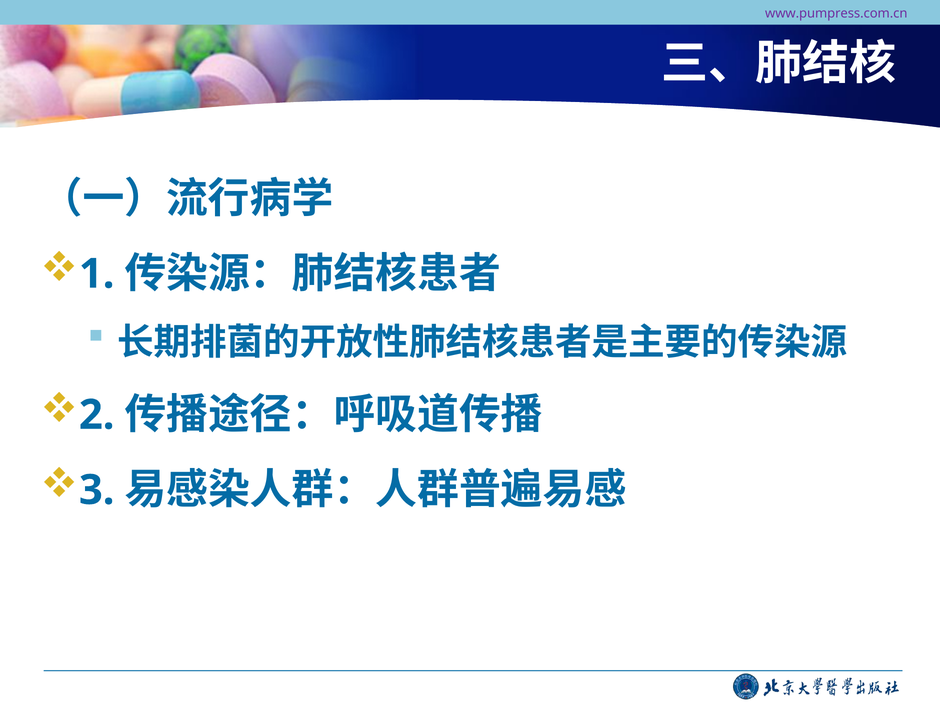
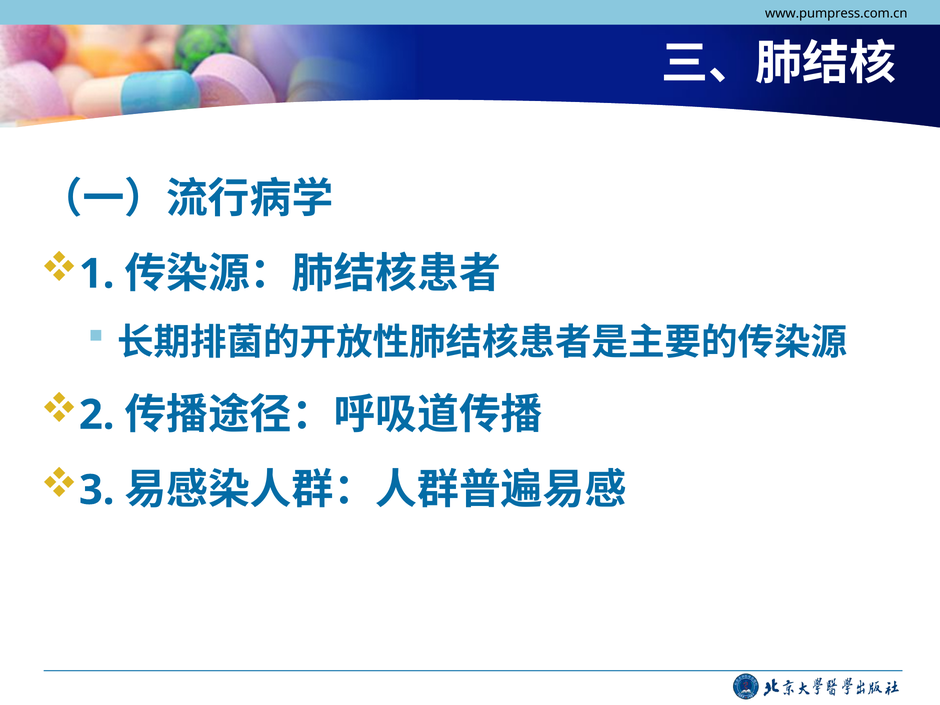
www.pumpress.com.cn colour: purple -> black (836, 13)
